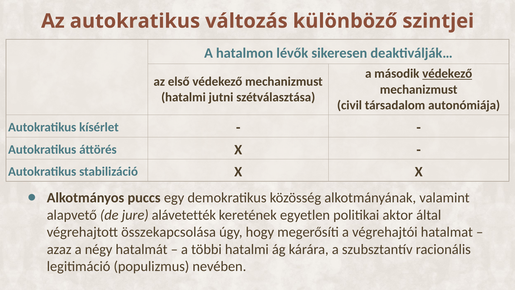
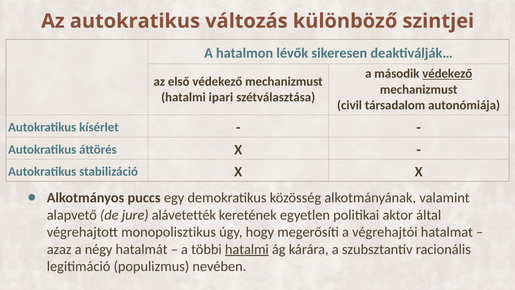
jutni: jutni -> ipari (221, 97)
összekapcsolása: összekapcsolása -> monopolisztikus (169, 232)
hatalmi underline: none -> present (247, 249)
